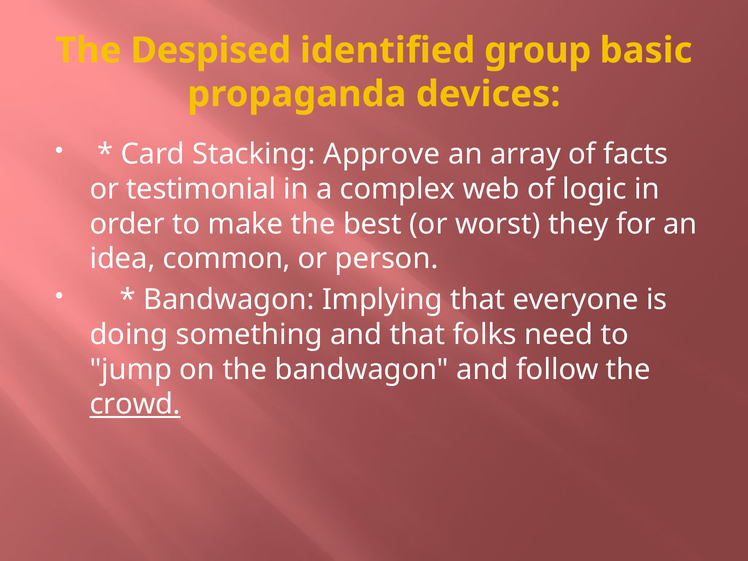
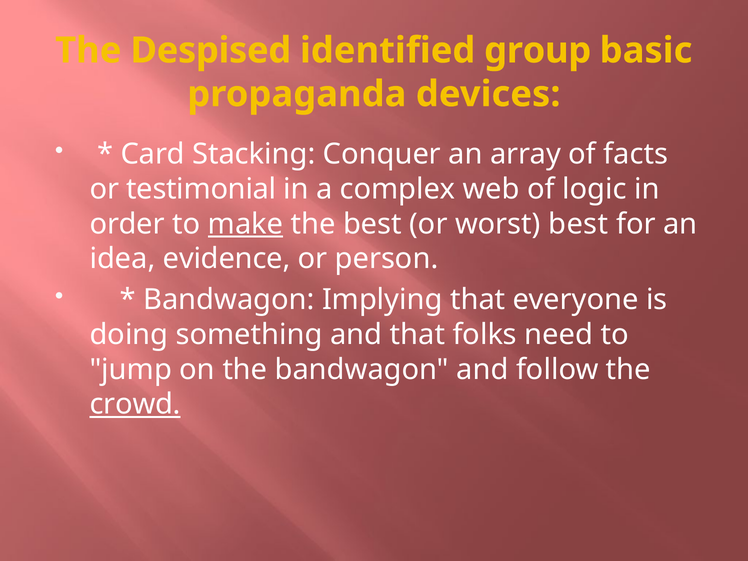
Approve: Approve -> Conquer (382, 154)
make underline: none -> present (246, 224)
worst they: they -> best (578, 224)
common: common -> evidence (227, 259)
